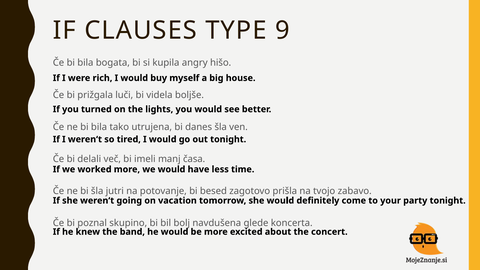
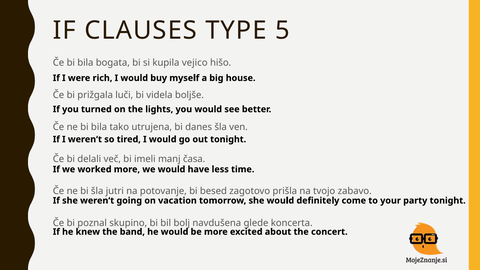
9: 9 -> 5 (282, 30)
angry: angry -> vejico (195, 63)
